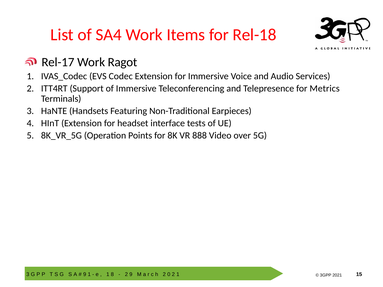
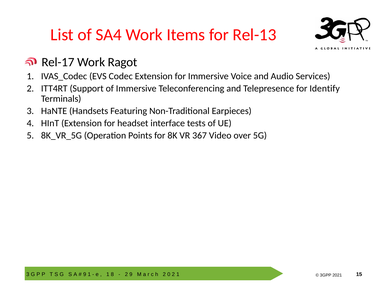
Rel-18: Rel-18 -> Rel-13 (254, 35)
Metrics: Metrics -> Identify (325, 89)
888: 888 -> 367 (200, 136)
